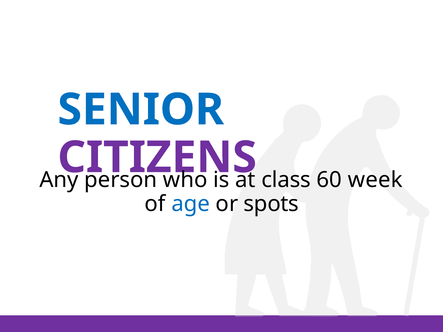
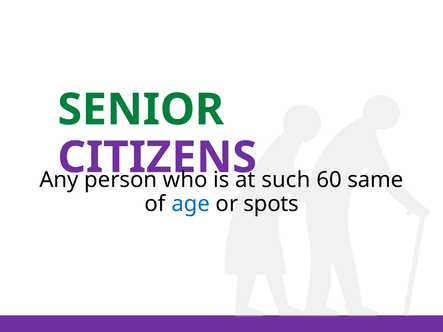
SENIOR colour: blue -> green (141, 110)
class: class -> such (286, 180)
week: week -> same (375, 180)
